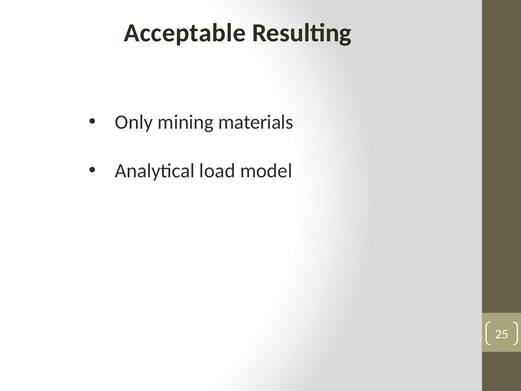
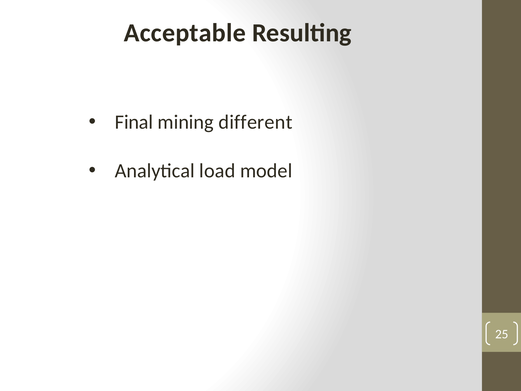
Only: Only -> Final (134, 122)
materials: materials -> different (256, 122)
